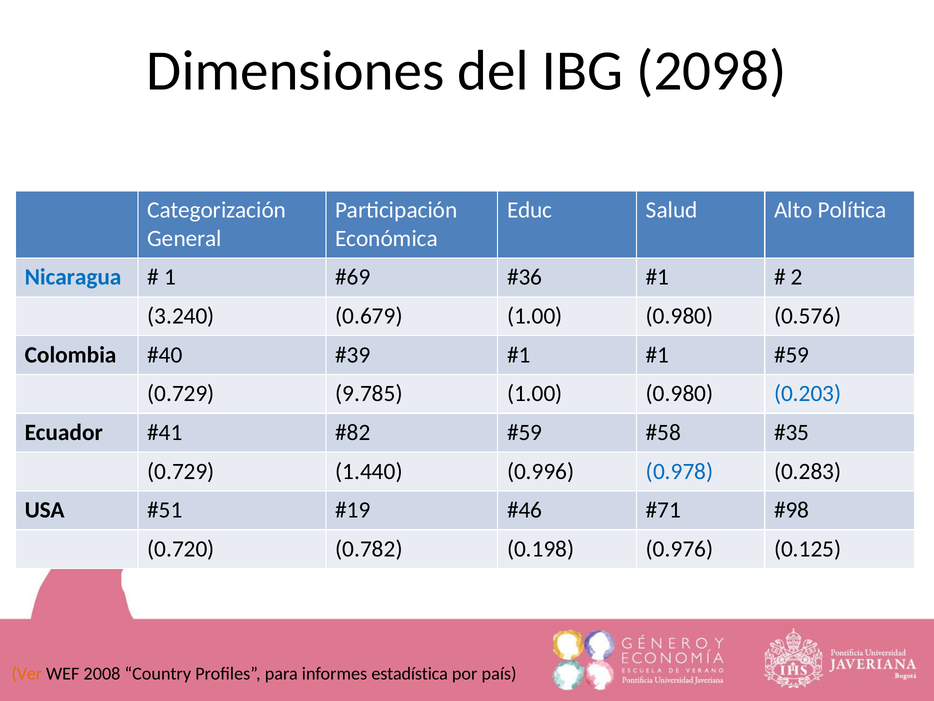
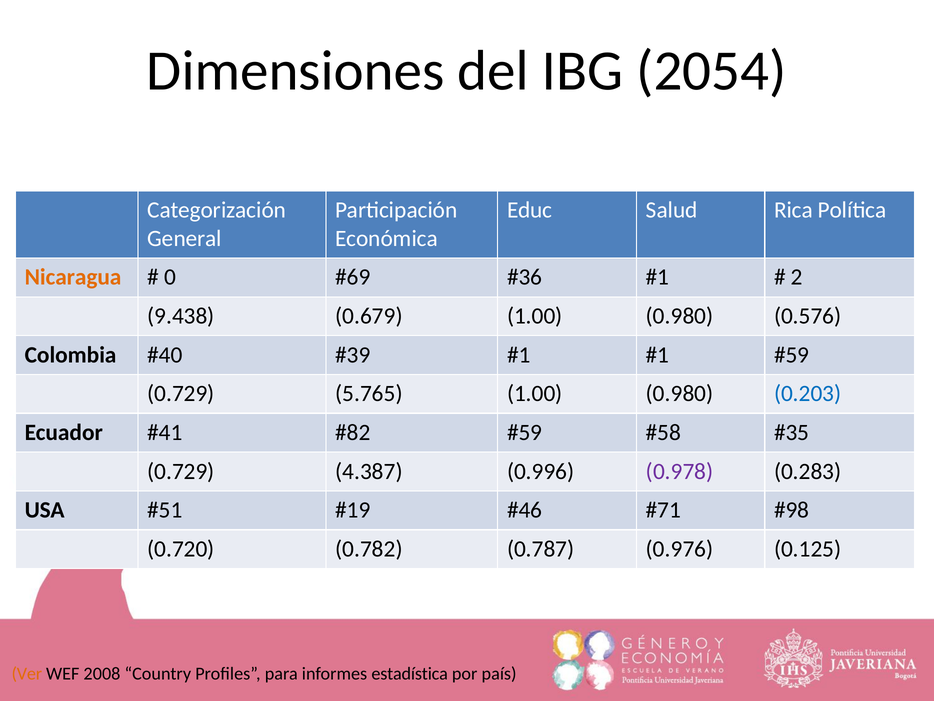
2098: 2098 -> 2054 (711, 71)
Alto: Alto -> Rica (793, 210)
Nicaragua colour: blue -> orange (73, 277)
1: 1 -> 0 (170, 277)
3.240: 3.240 -> 9.438 (181, 316)
9.785: 9.785 -> 5.765 (369, 393)
1.440: 1.440 -> 4.387 (369, 471)
0.978 colour: blue -> purple (680, 471)
0.198: 0.198 -> 0.787 (541, 549)
